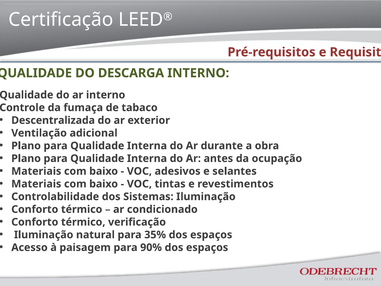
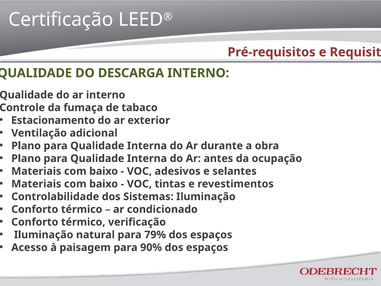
Descentralizada: Descentralizada -> Estacionamento (53, 120)
35%: 35% -> 79% (155, 235)
